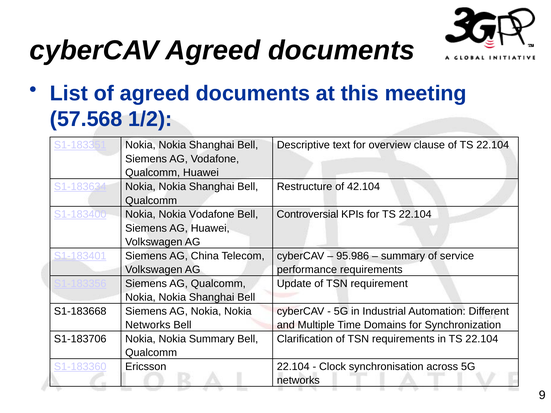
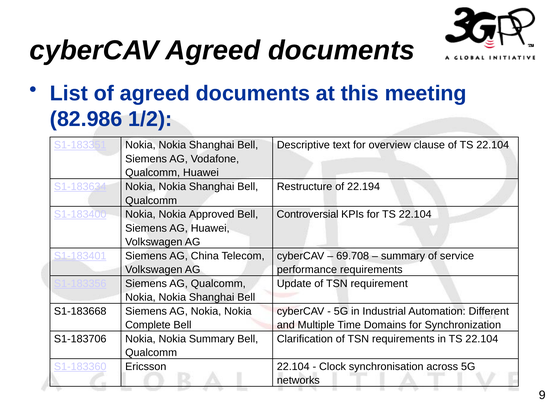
57.568: 57.568 -> 82.986 (86, 119)
42.104: 42.104 -> 22.194 (364, 187)
Nokia Vodafone: Vodafone -> Approved (212, 214)
95.986: 95.986 -> 69.708 (353, 256)
Networks: Networks -> Complete (148, 325)
